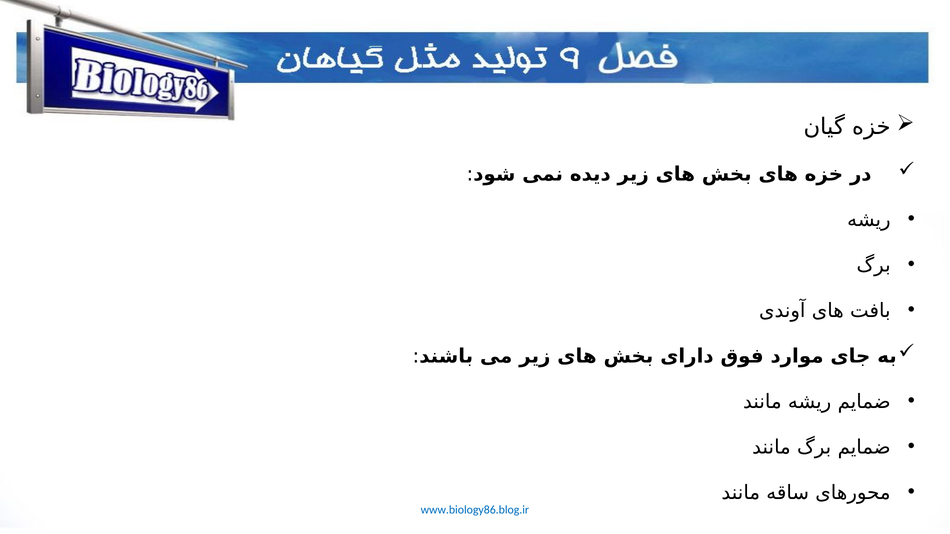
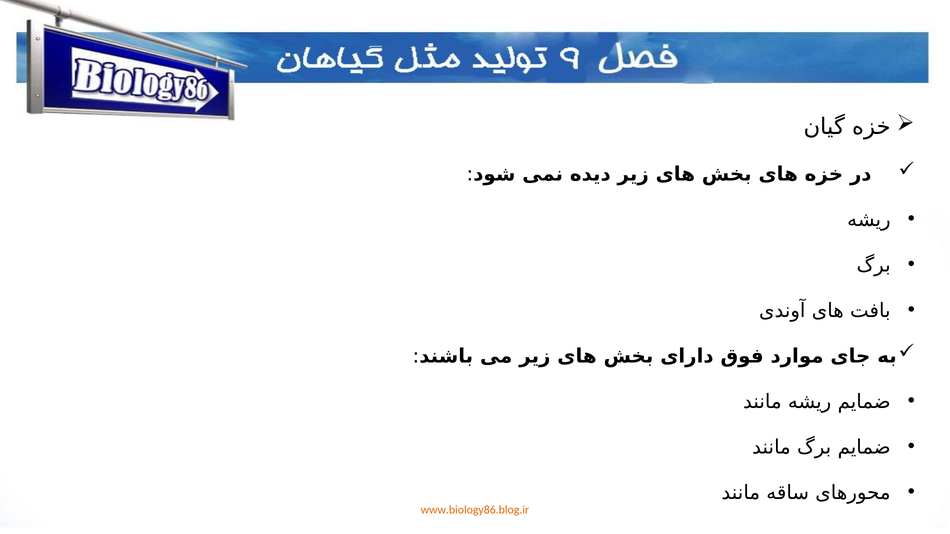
www.biology86.blog.ir colour: blue -> orange (475, 510)
